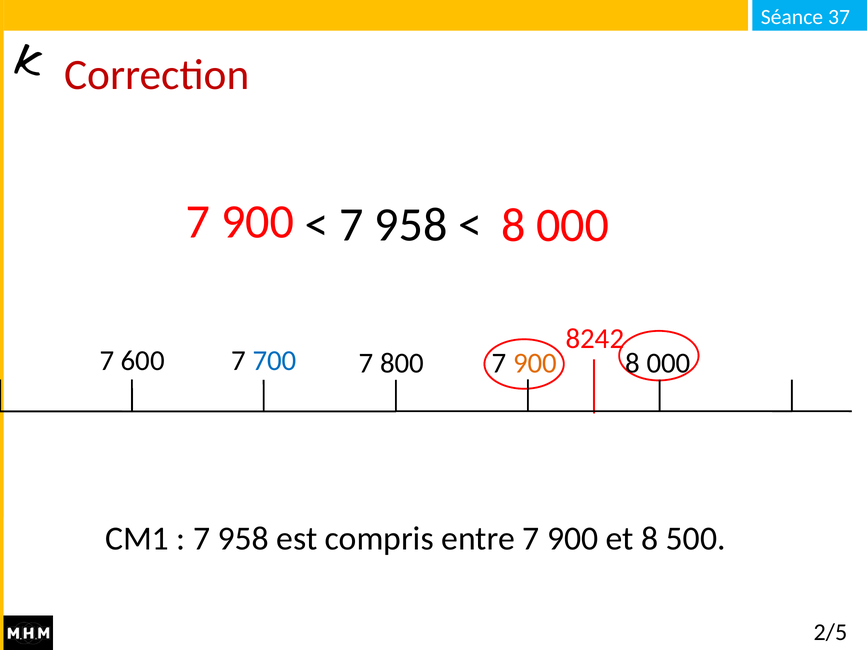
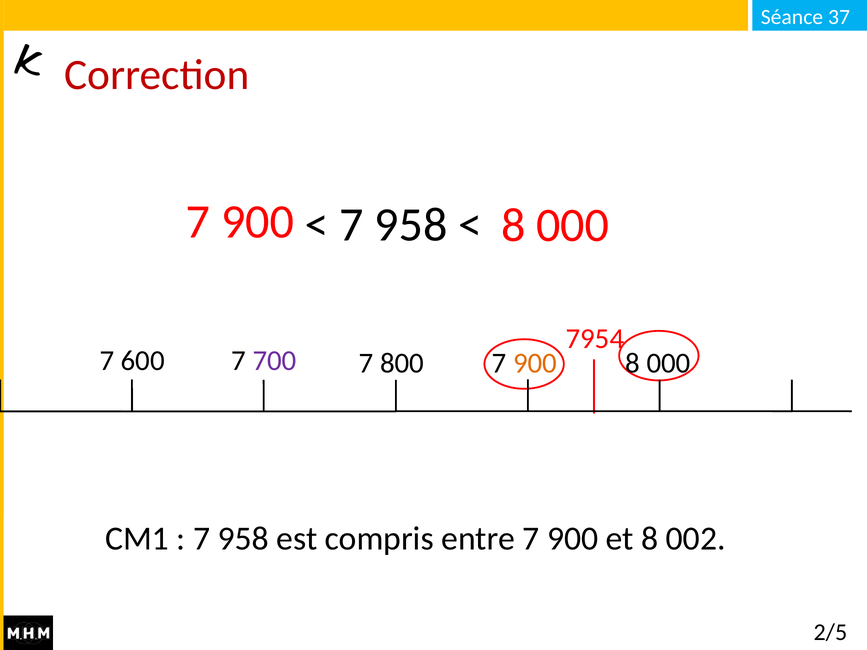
8242: 8242 -> 7954 (595, 339)
700 colour: blue -> purple (275, 361)
500: 500 -> 002 (696, 539)
